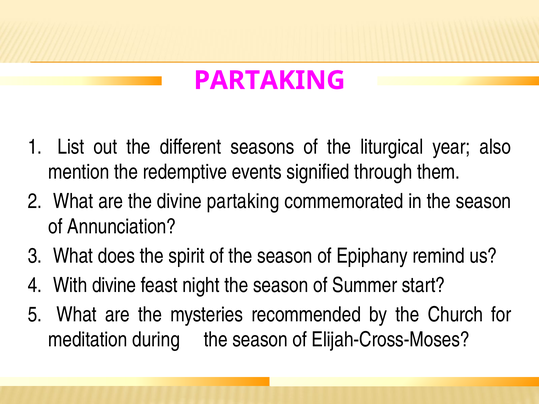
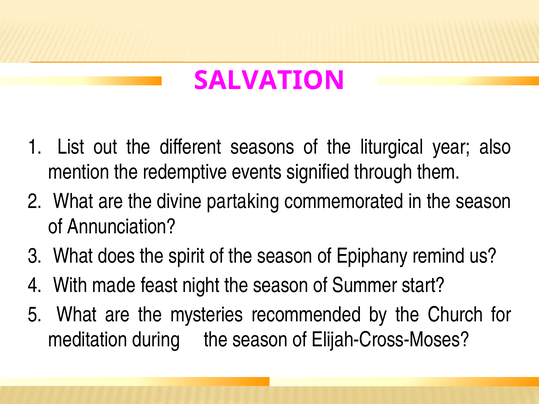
PARTAKING: PARTAKING -> SALVATION (269, 80)
With divine: divine -> made (114, 285)
